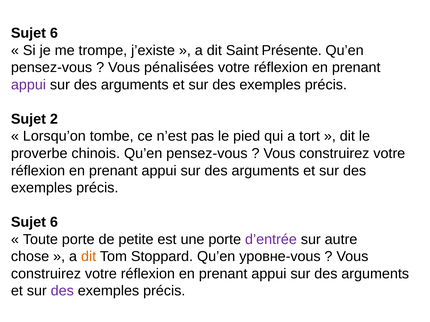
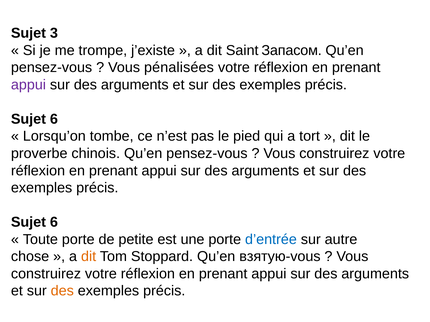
6: 6 -> 3 (54, 33)
Présente: Présente -> Запасом (292, 50)
2: 2 -> 6 (54, 119)
d’entrée colour: purple -> blue (271, 240)
уровне-vous: уровне-vous -> взятую-vous (280, 257)
des colour: purple -> orange (62, 291)
